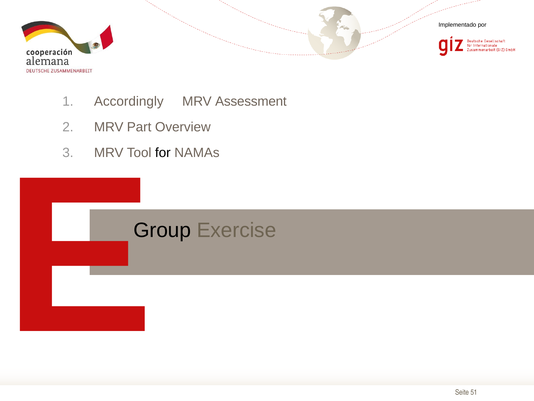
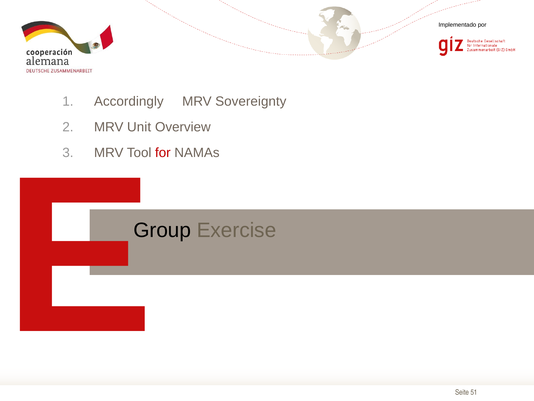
Assessment: Assessment -> Sovereignty (251, 101)
Part: Part -> Unit (139, 127)
for colour: black -> red (163, 153)
